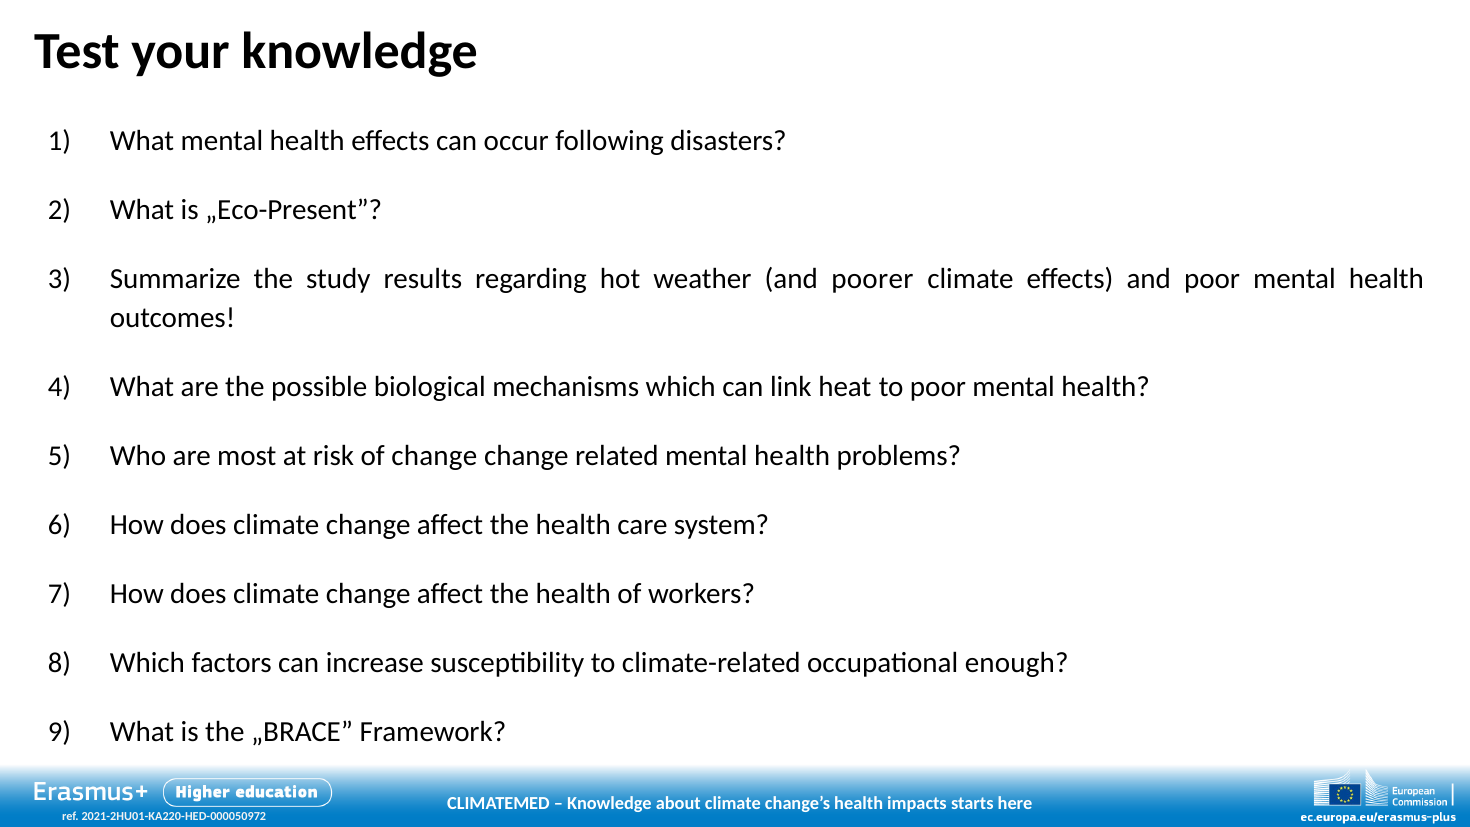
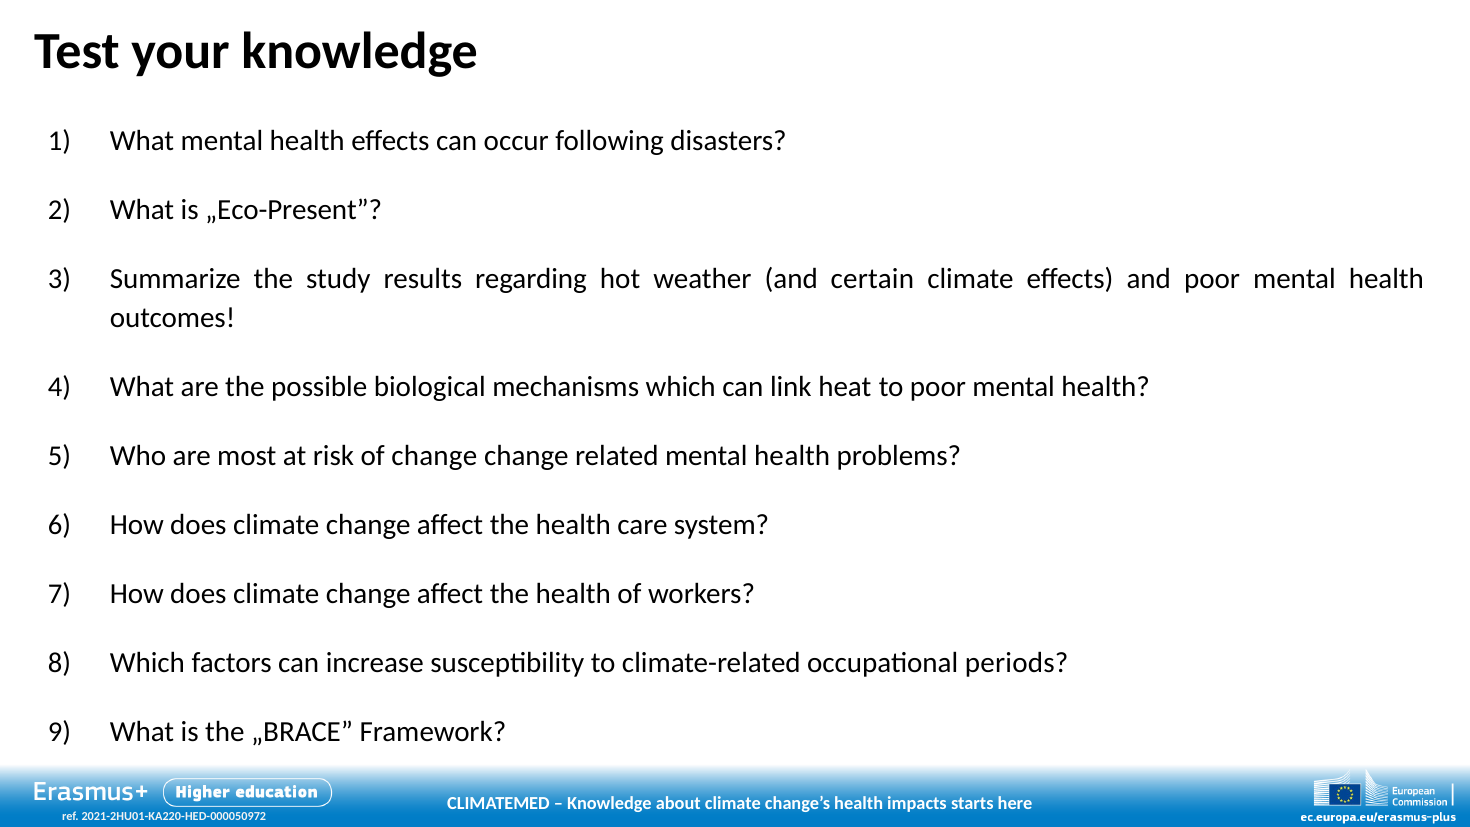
poorer: poorer -> certain (872, 279)
enough: enough -> periods (1017, 663)
